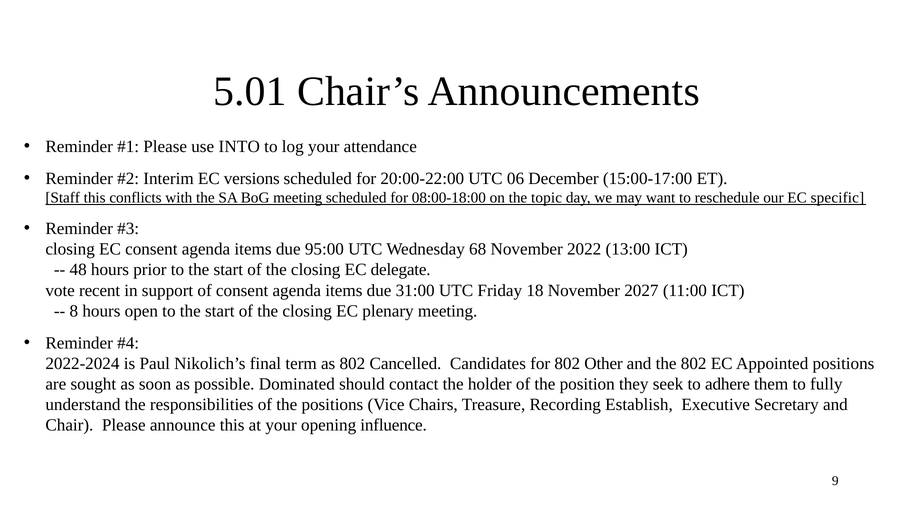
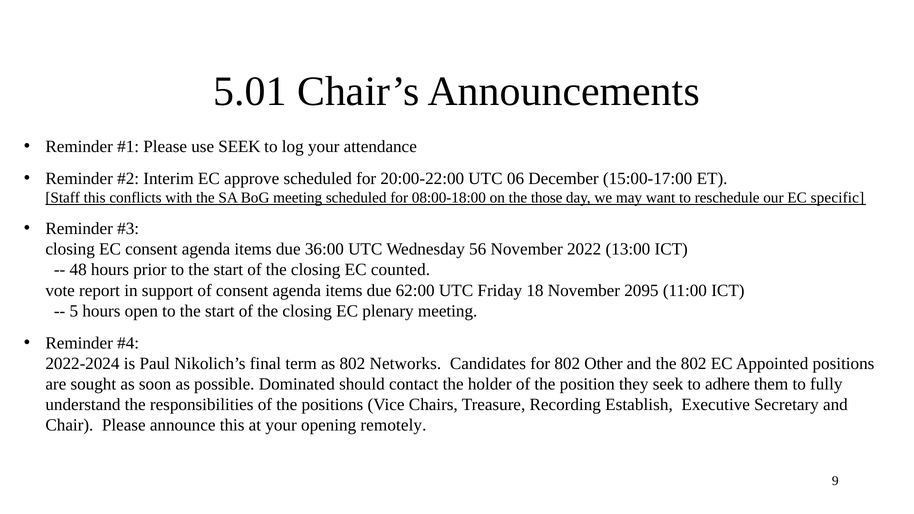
use INTO: INTO -> SEEK (239, 147)
versions: versions -> approve (252, 178)
topic: topic -> those (547, 198)
95:00: 95:00 -> 36:00 (324, 249)
68: 68 -> 56 (478, 249)
delegate: delegate -> counted (401, 270)
recent: recent -> report (100, 290)
31:00: 31:00 -> 62:00 (415, 290)
2027: 2027 -> 2095 (641, 290)
8: 8 -> 5 (74, 311)
Cancelled: Cancelled -> Networks (405, 364)
influence: influence -> remotely (393, 425)
